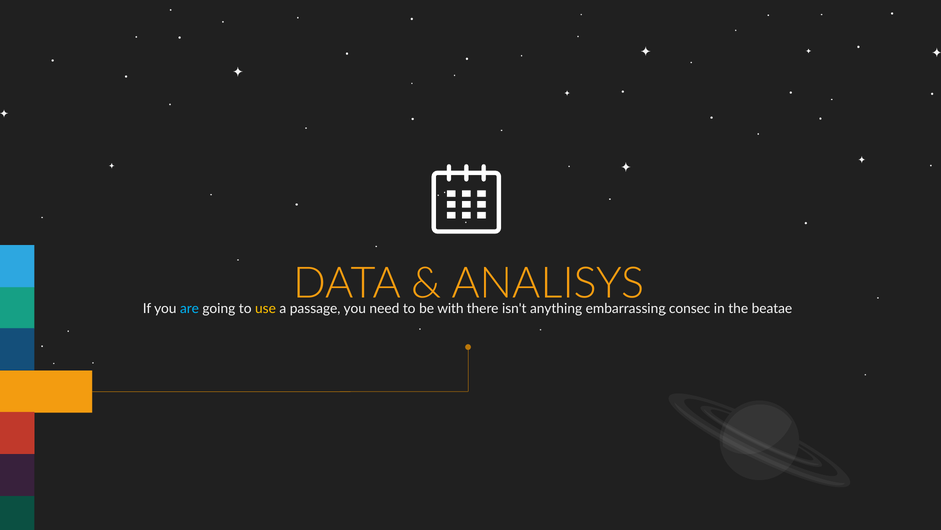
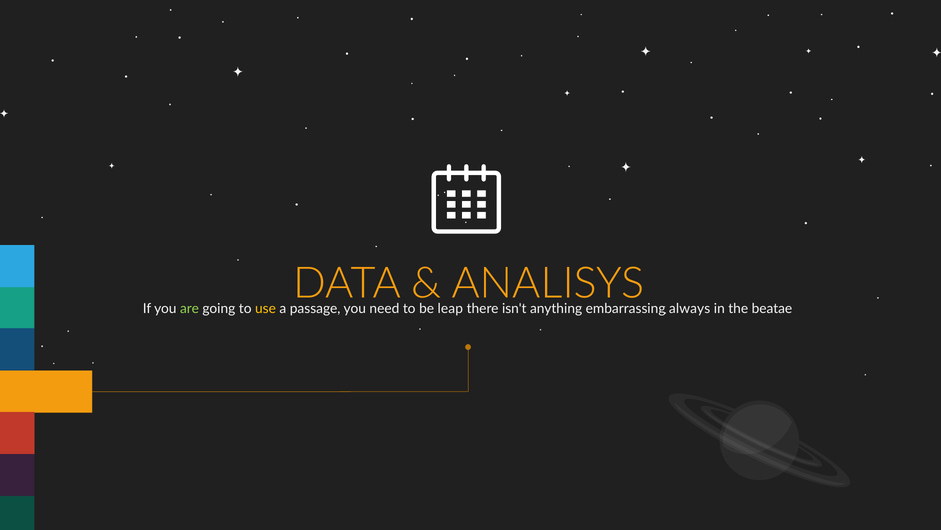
are colour: light blue -> light green (190, 308)
with: with -> leap (450, 308)
consec: consec -> always (690, 308)
